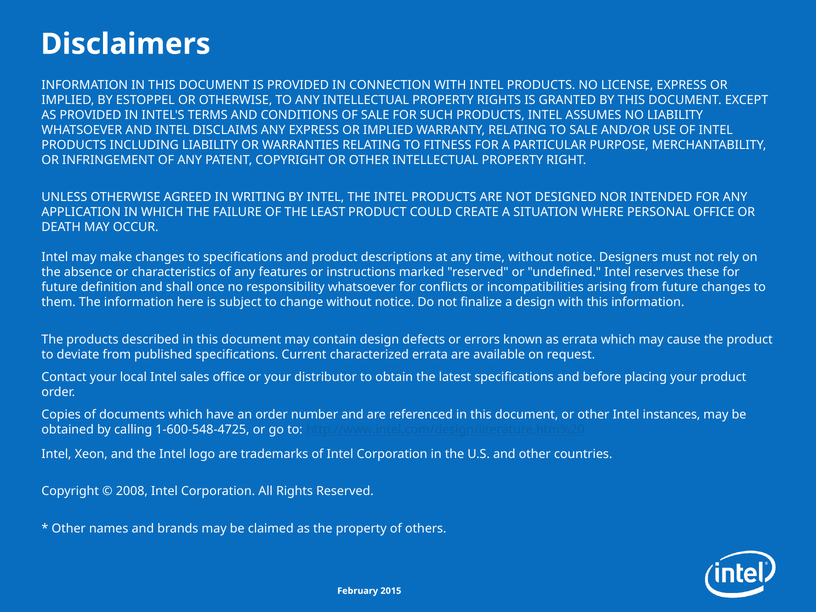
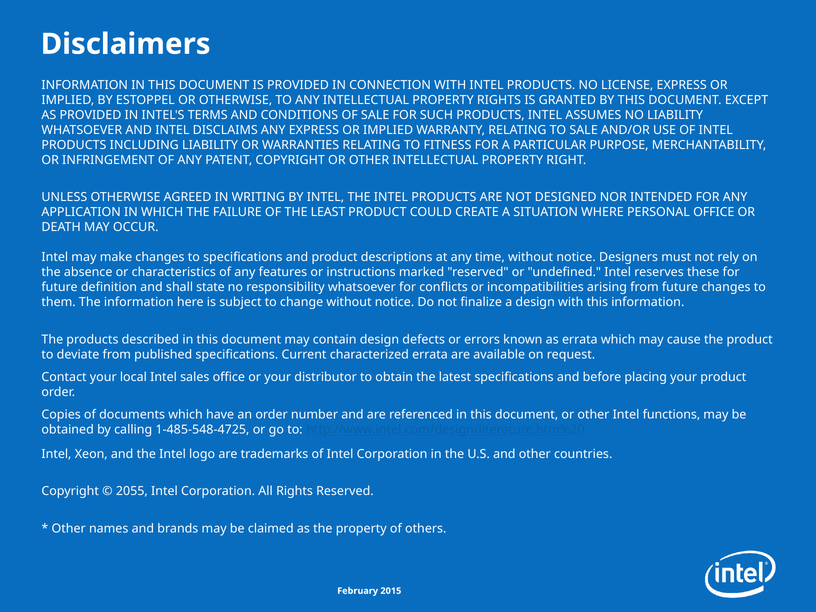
once: once -> state (210, 287)
instances: instances -> functions (671, 414)
1-600-548-4725: 1-600-548-4725 -> 1-485-548-4725 (202, 429)
2008: 2008 -> 2055 (132, 491)
